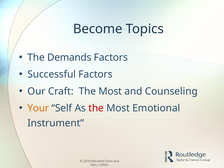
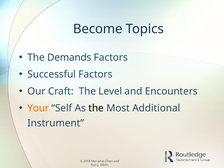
Craft The Most: Most -> Level (110, 91)
Counseling: Counseling -> Encounters (171, 91)
the colour: red -> black (96, 108)
Emotional: Emotional -> Additional (156, 108)
